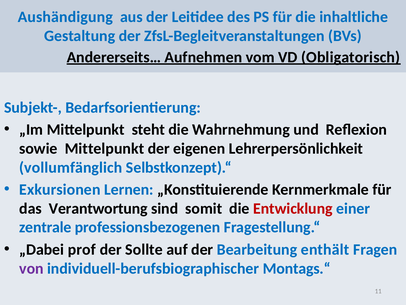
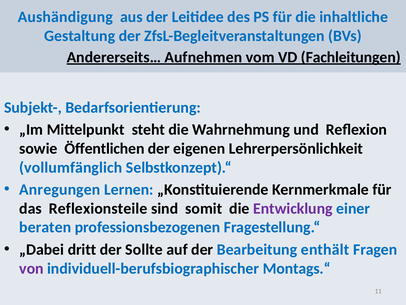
Obligatorisch: Obligatorisch -> Fachleitungen (351, 57)
sowie Mittelpunkt: Mittelpunkt -> Öffentlichen (105, 148)
Exkursionen: Exkursionen -> Anregungen (60, 189)
Verantwortung: Verantwortung -> Reflexionsteile (98, 208)
Entwicklung colour: red -> purple (293, 208)
zentrale: zentrale -> beraten (45, 227)
prof: prof -> dritt (82, 249)
